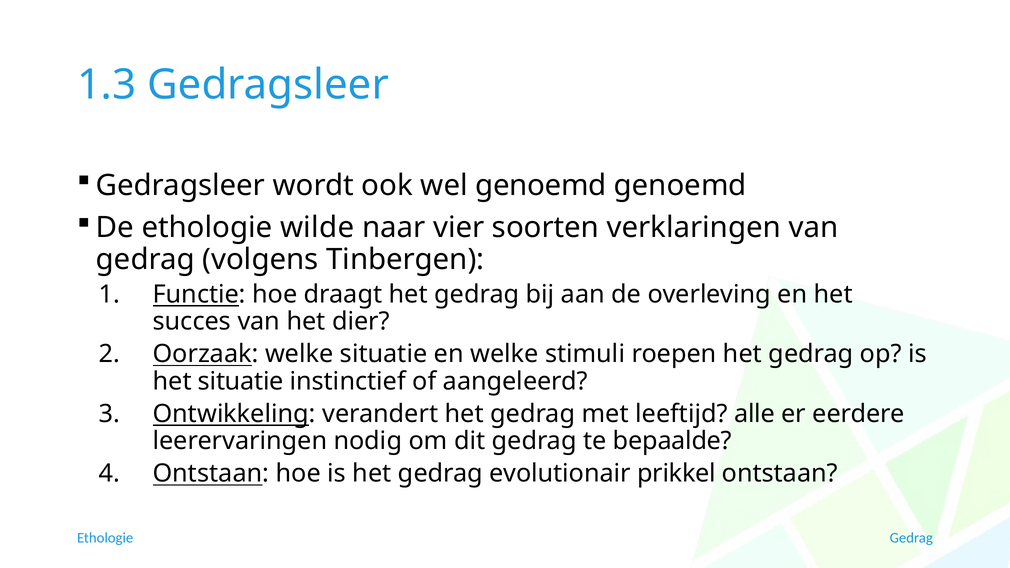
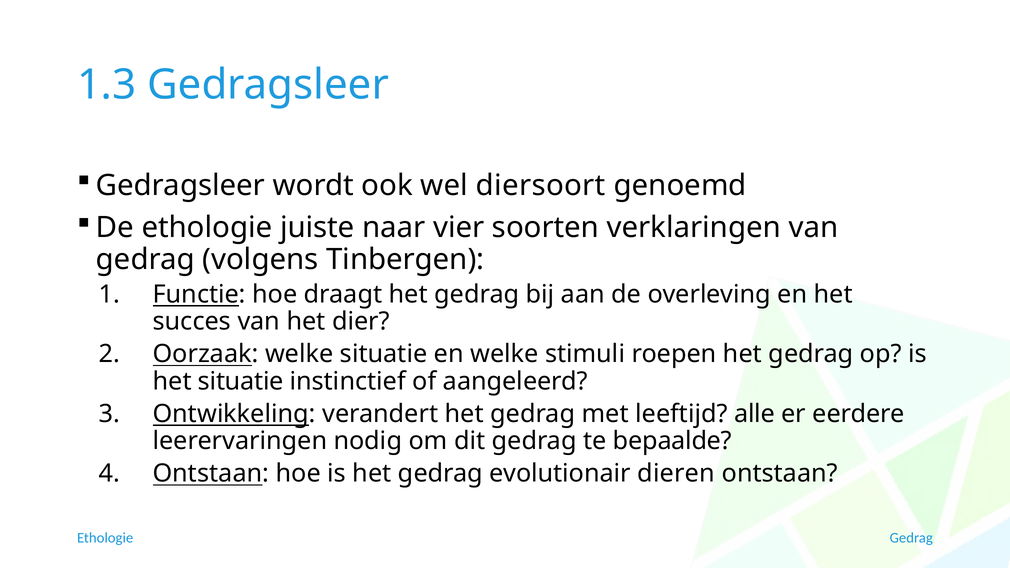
wel genoemd: genoemd -> diersoort (541, 185)
wilde: wilde -> juiste (317, 228)
prikkel: prikkel -> dieren (676, 474)
